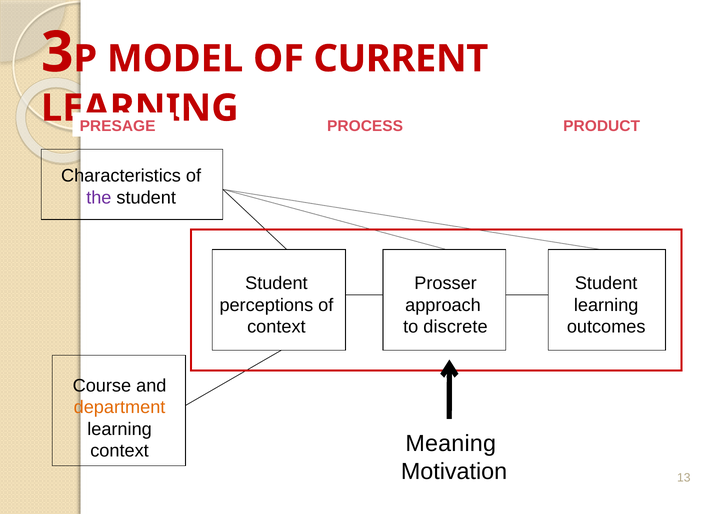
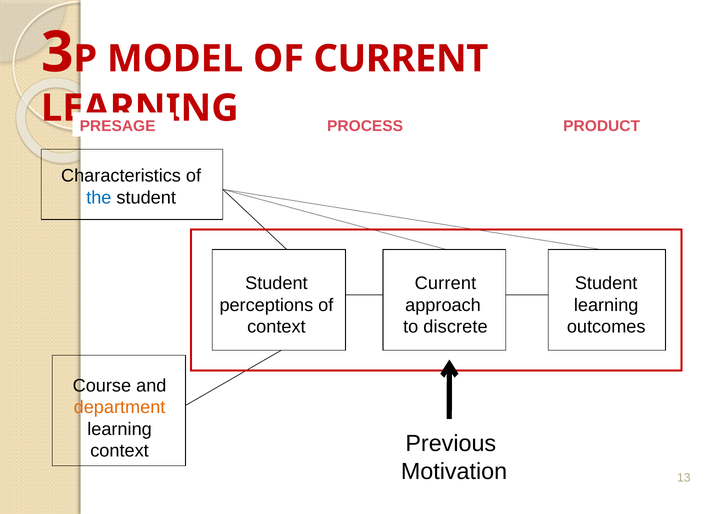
the colour: purple -> blue (99, 198)
Prosser: Prosser -> Current (445, 284)
Meaning: Meaning -> Previous (451, 444)
